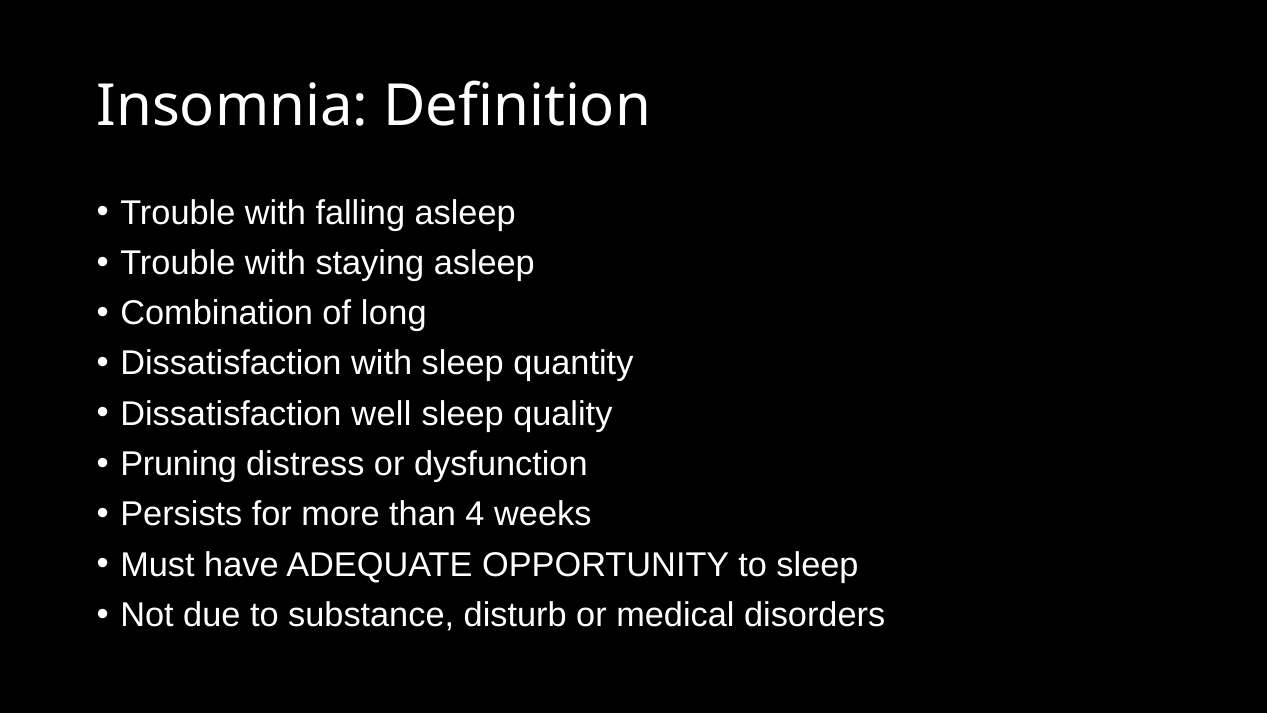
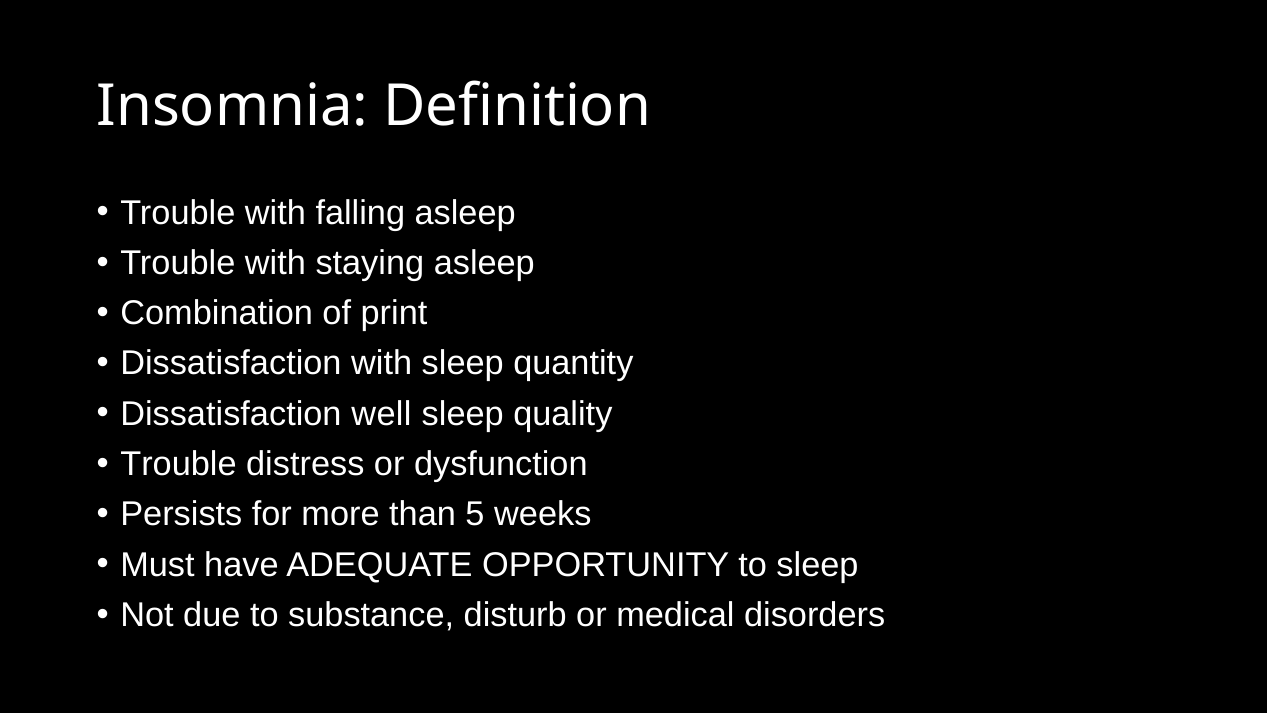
long: long -> print (394, 313)
Pruning: Pruning -> Trouble (178, 464)
4: 4 -> 5 (475, 514)
